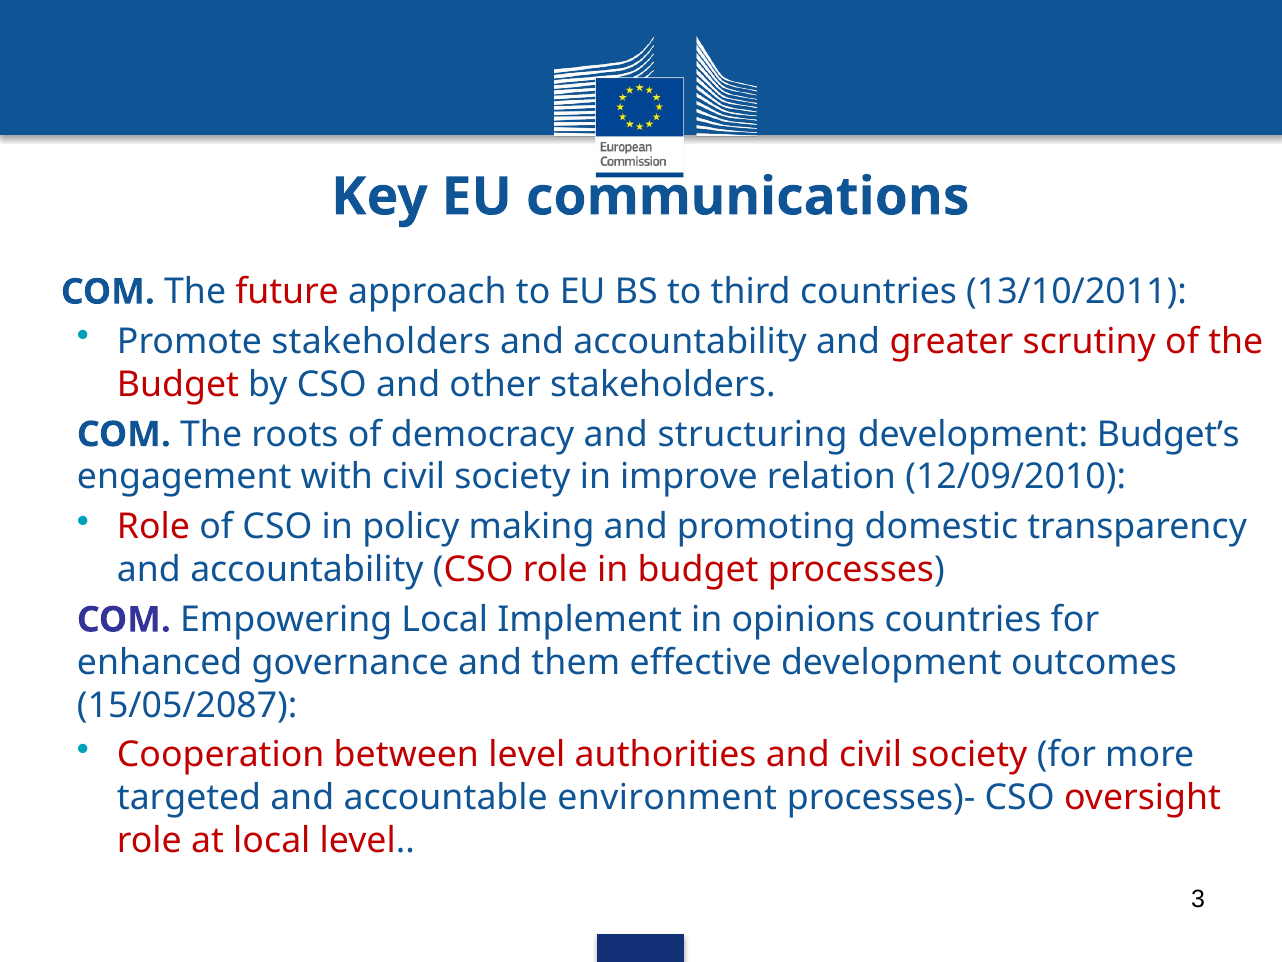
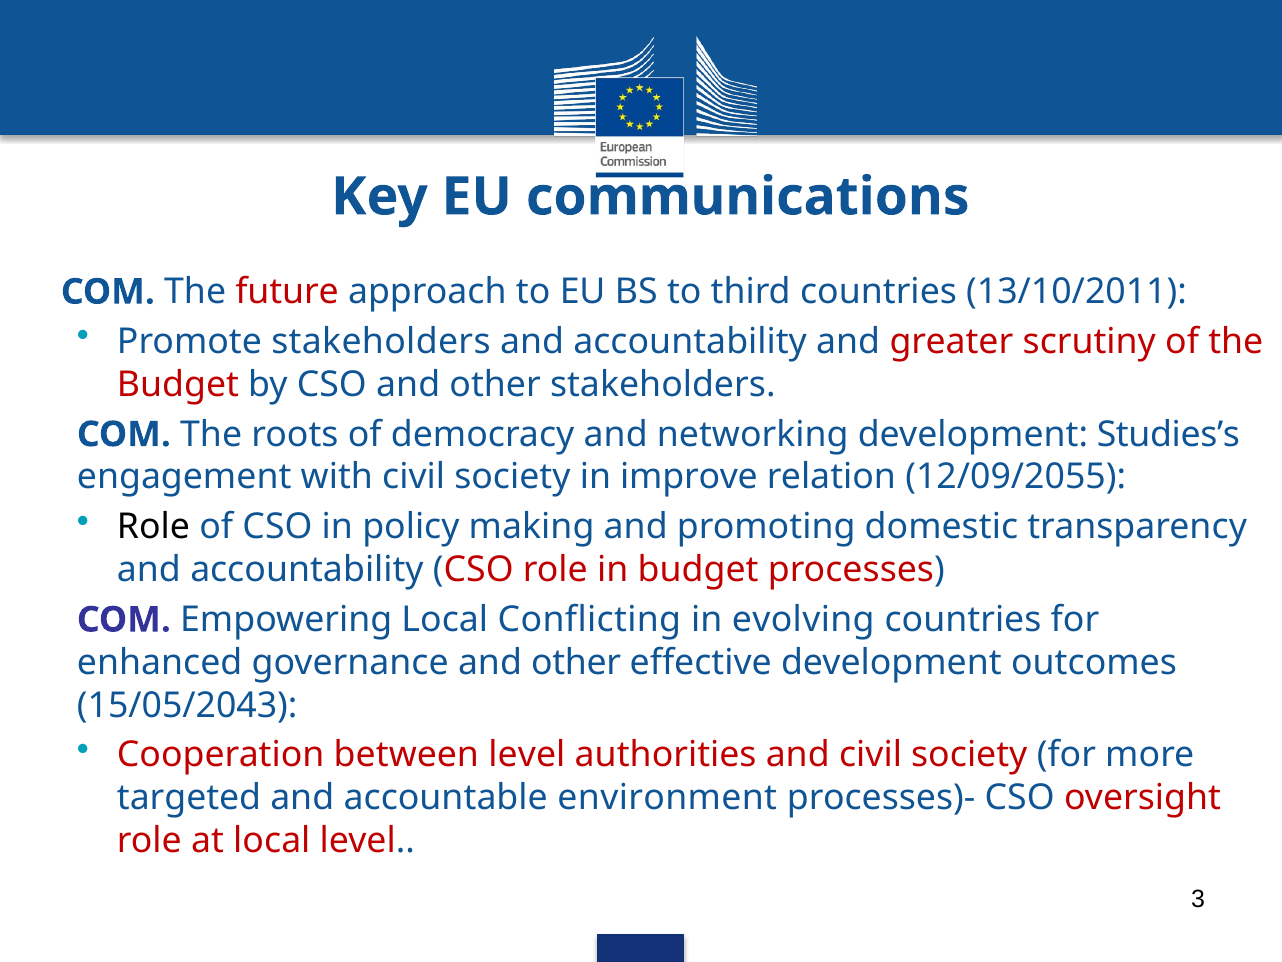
structuring: structuring -> networking (753, 434)
Budget’s: Budget’s -> Studies’s (1168, 434)
12/09/2010: 12/09/2010 -> 12/09/2055 (1016, 477)
Role colour: red -> black (153, 527)
Implement: Implement -> Conflicting (589, 619)
opinions: opinions -> evolving (803, 619)
governance and them: them -> other (576, 662)
15/05/2087: 15/05/2087 -> 15/05/2043 (187, 705)
